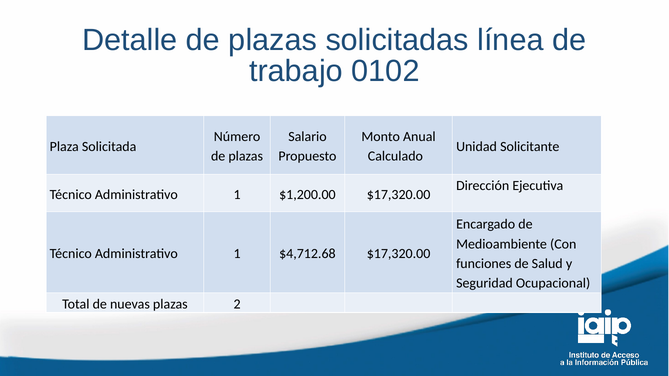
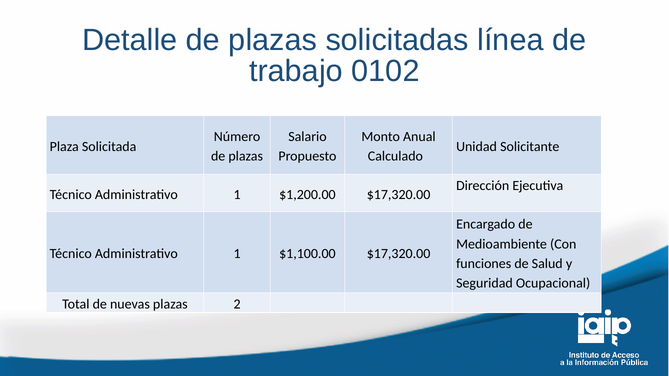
$4,712.68: $4,712.68 -> $1,100.00 (307, 254)
